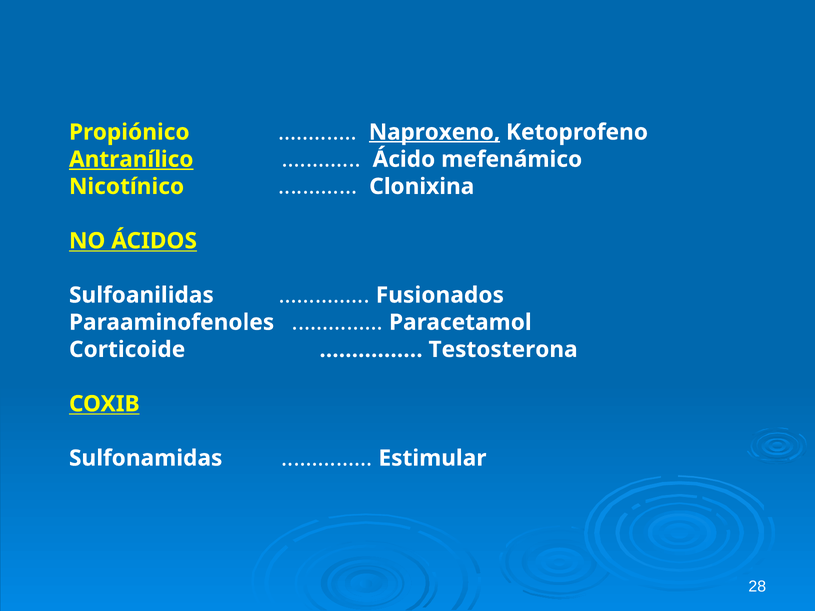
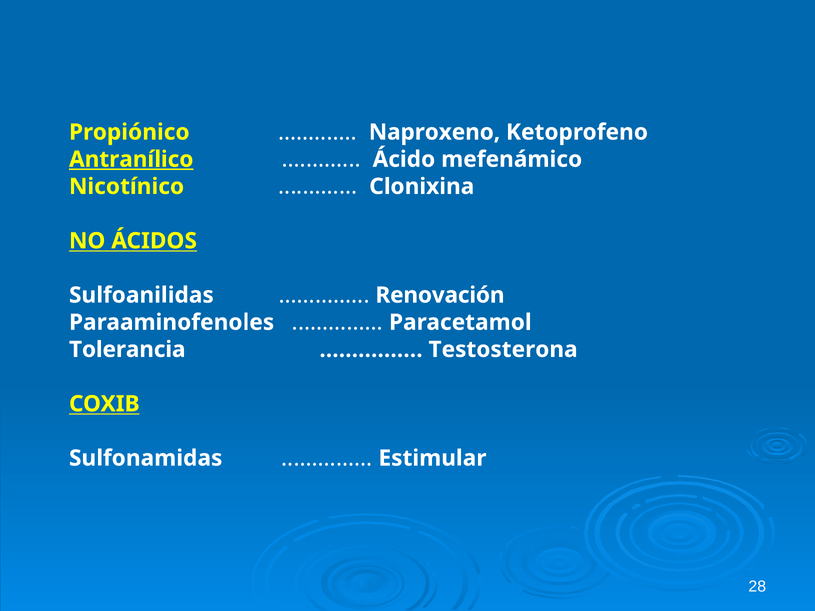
Naproxeno underline: present -> none (434, 132)
Fusionados: Fusionados -> Renovación (440, 295)
Corticoide: Corticoide -> Tolerancia (127, 350)
